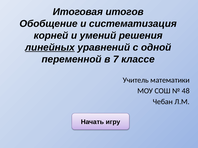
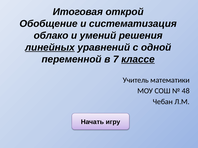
итогов: итогов -> открой (125, 12)
корней: корней -> облако (51, 36)
классе underline: none -> present (138, 59)
